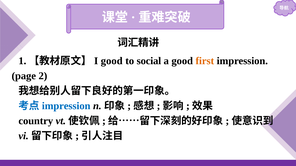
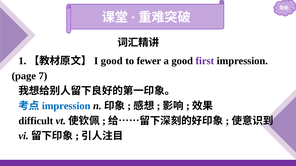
social: social -> fewer (149, 61)
first colour: orange -> purple (205, 61)
2: 2 -> 7 (43, 76)
country: country -> difficult (36, 121)
